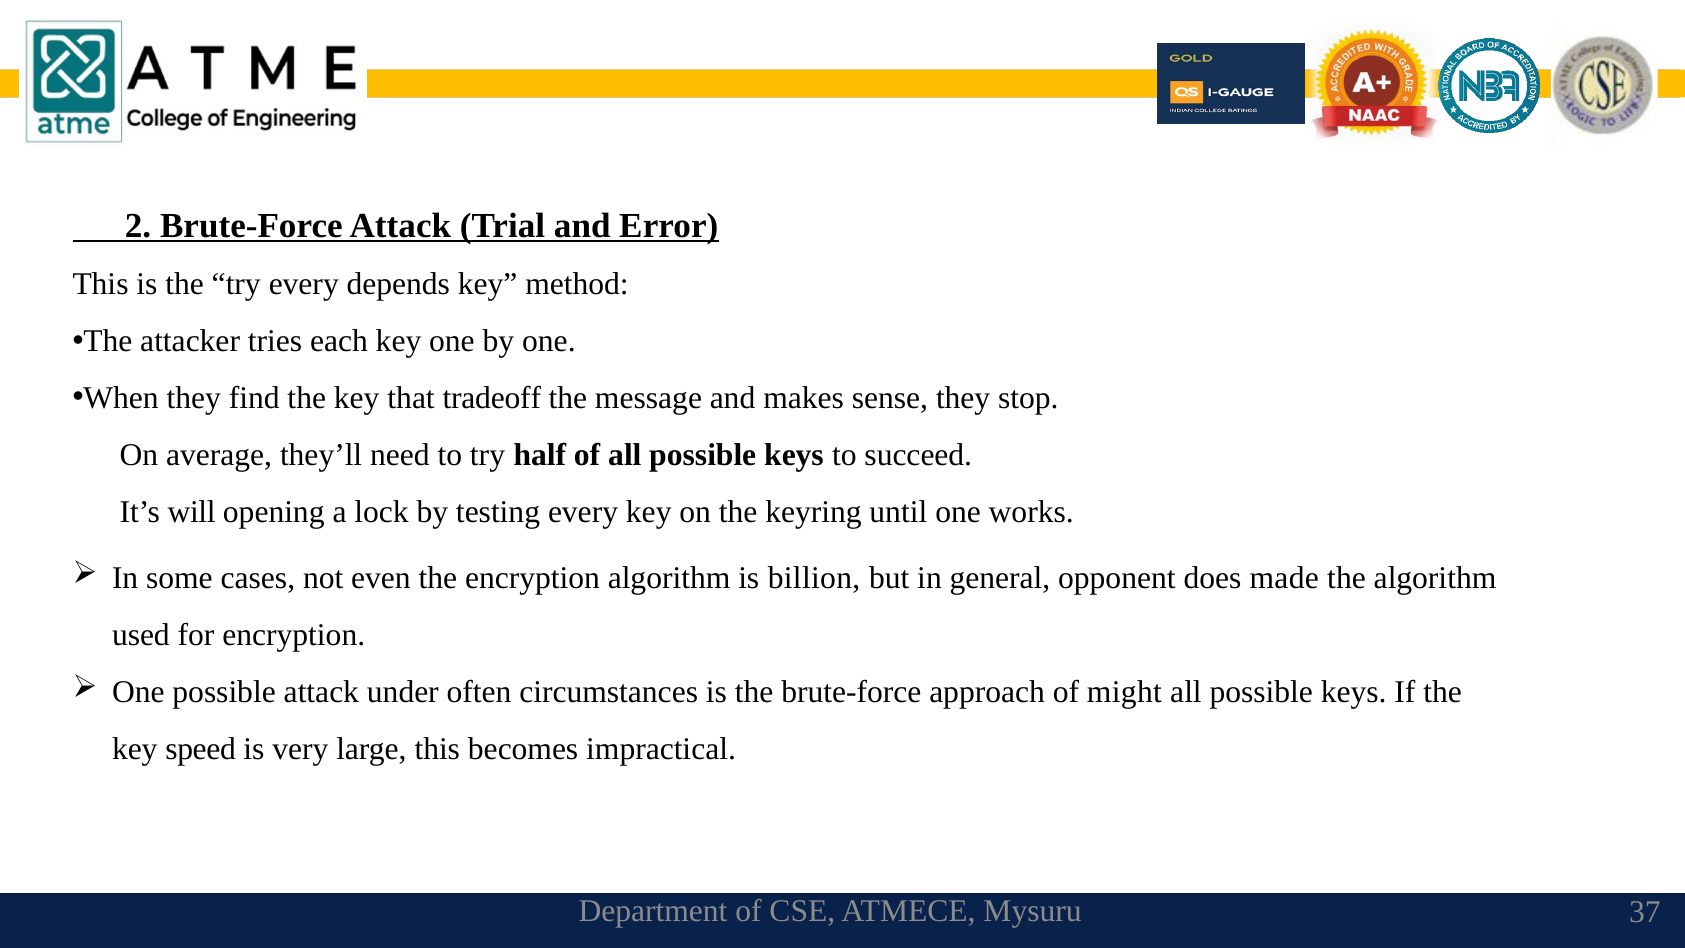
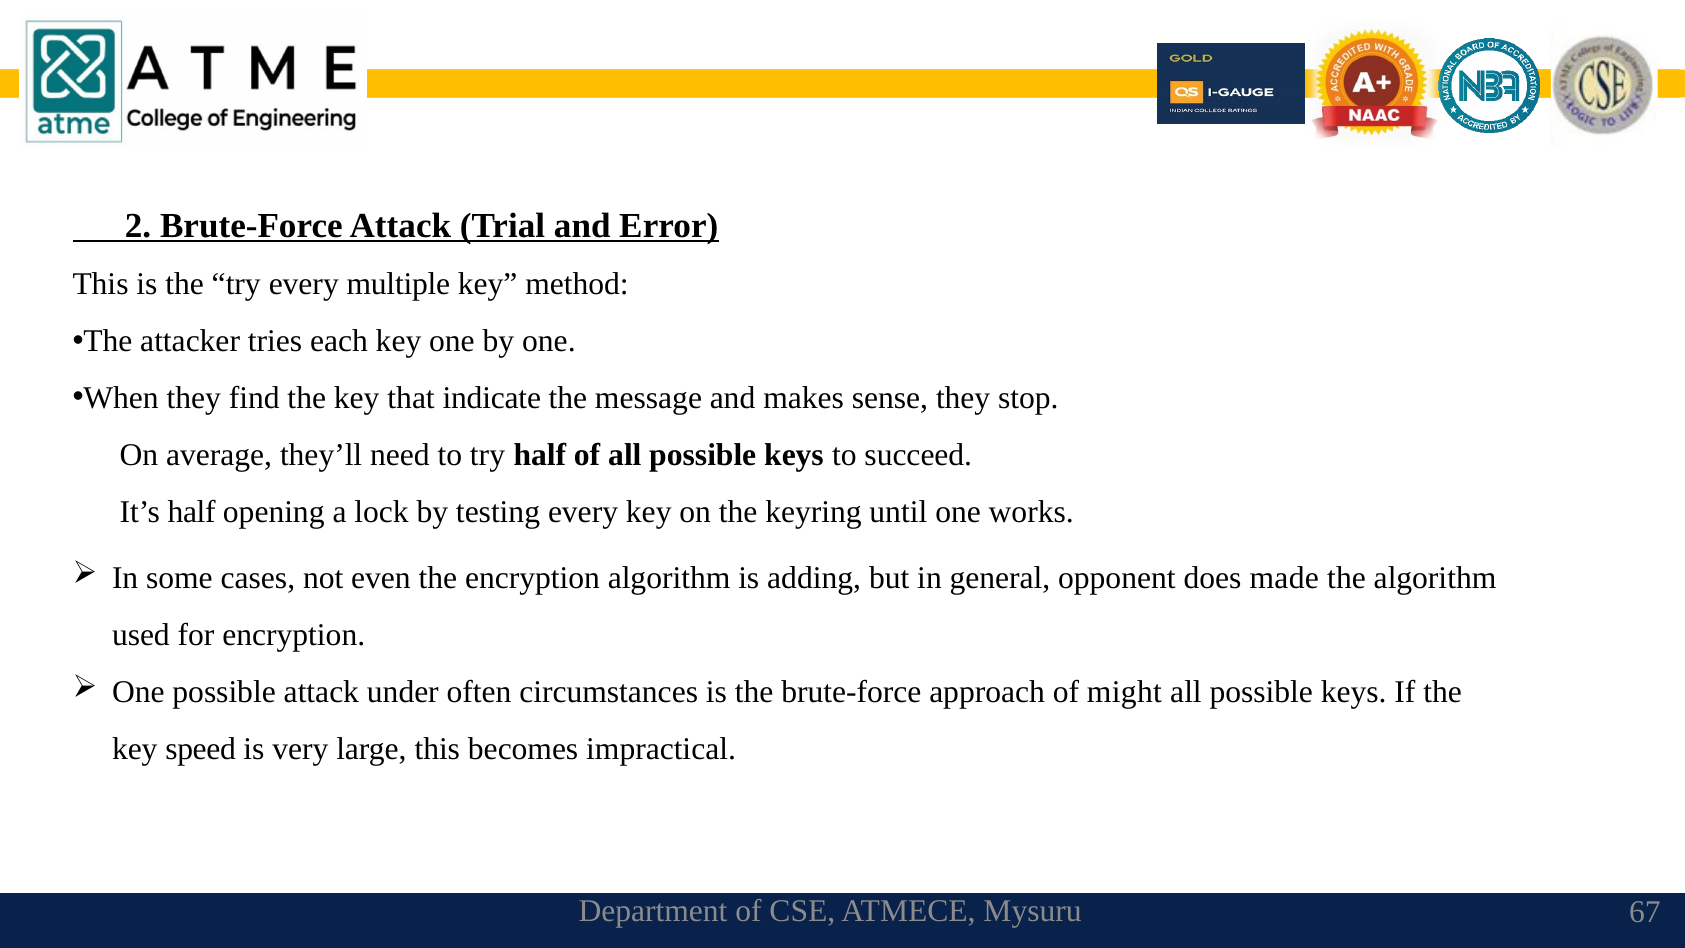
depends: depends -> multiple (398, 284)
tradeoff: tradeoff -> indicate (492, 398)
will: will -> half (192, 512)
billion: billion -> adding (814, 578)
37: 37 -> 67 (1645, 912)
